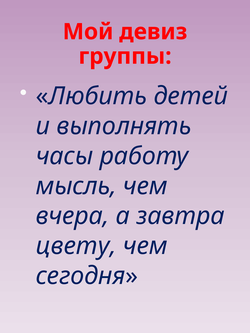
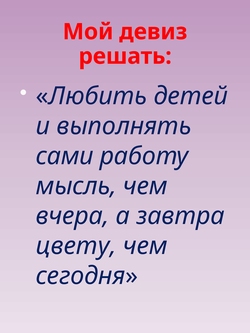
группы: группы -> решать (125, 56)
часы: часы -> сами (65, 156)
